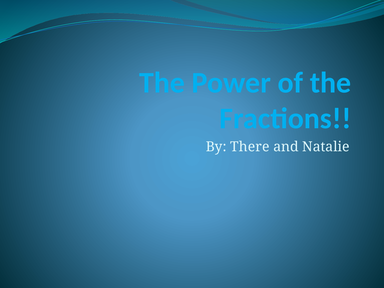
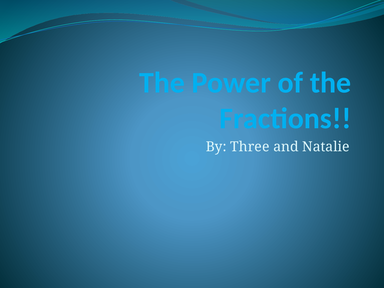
There: There -> Three (250, 147)
